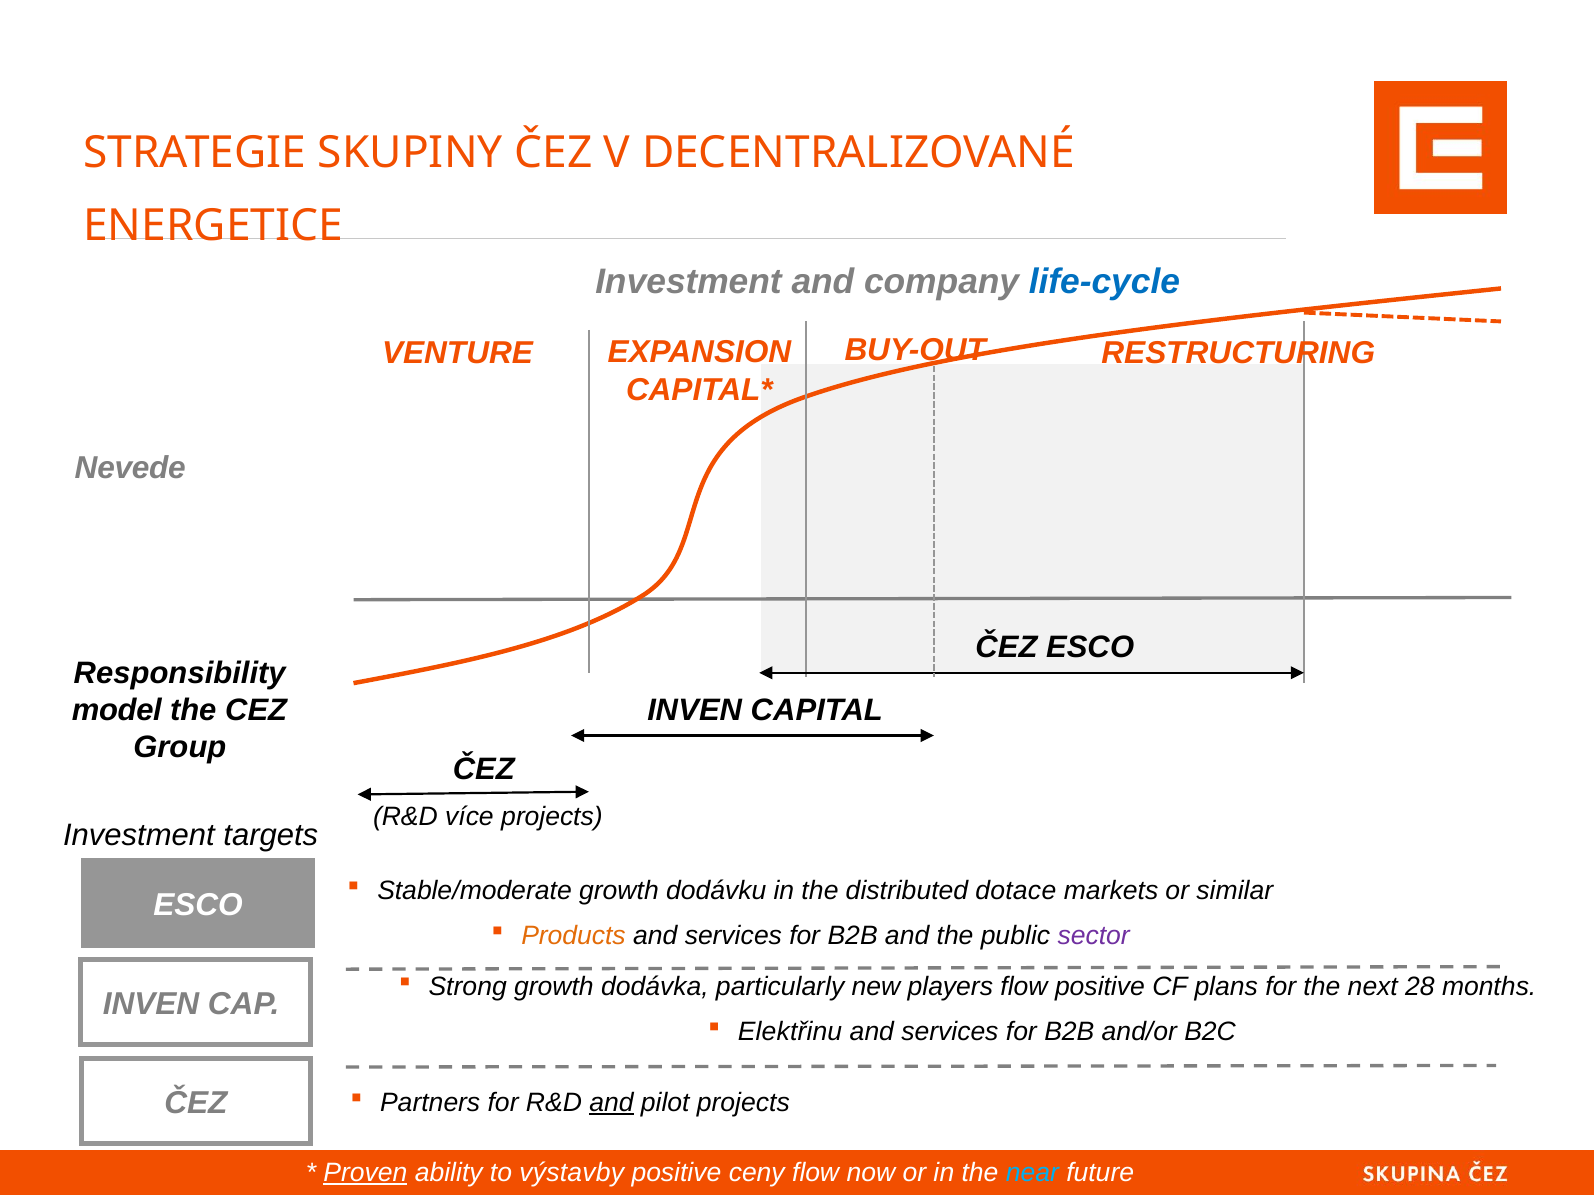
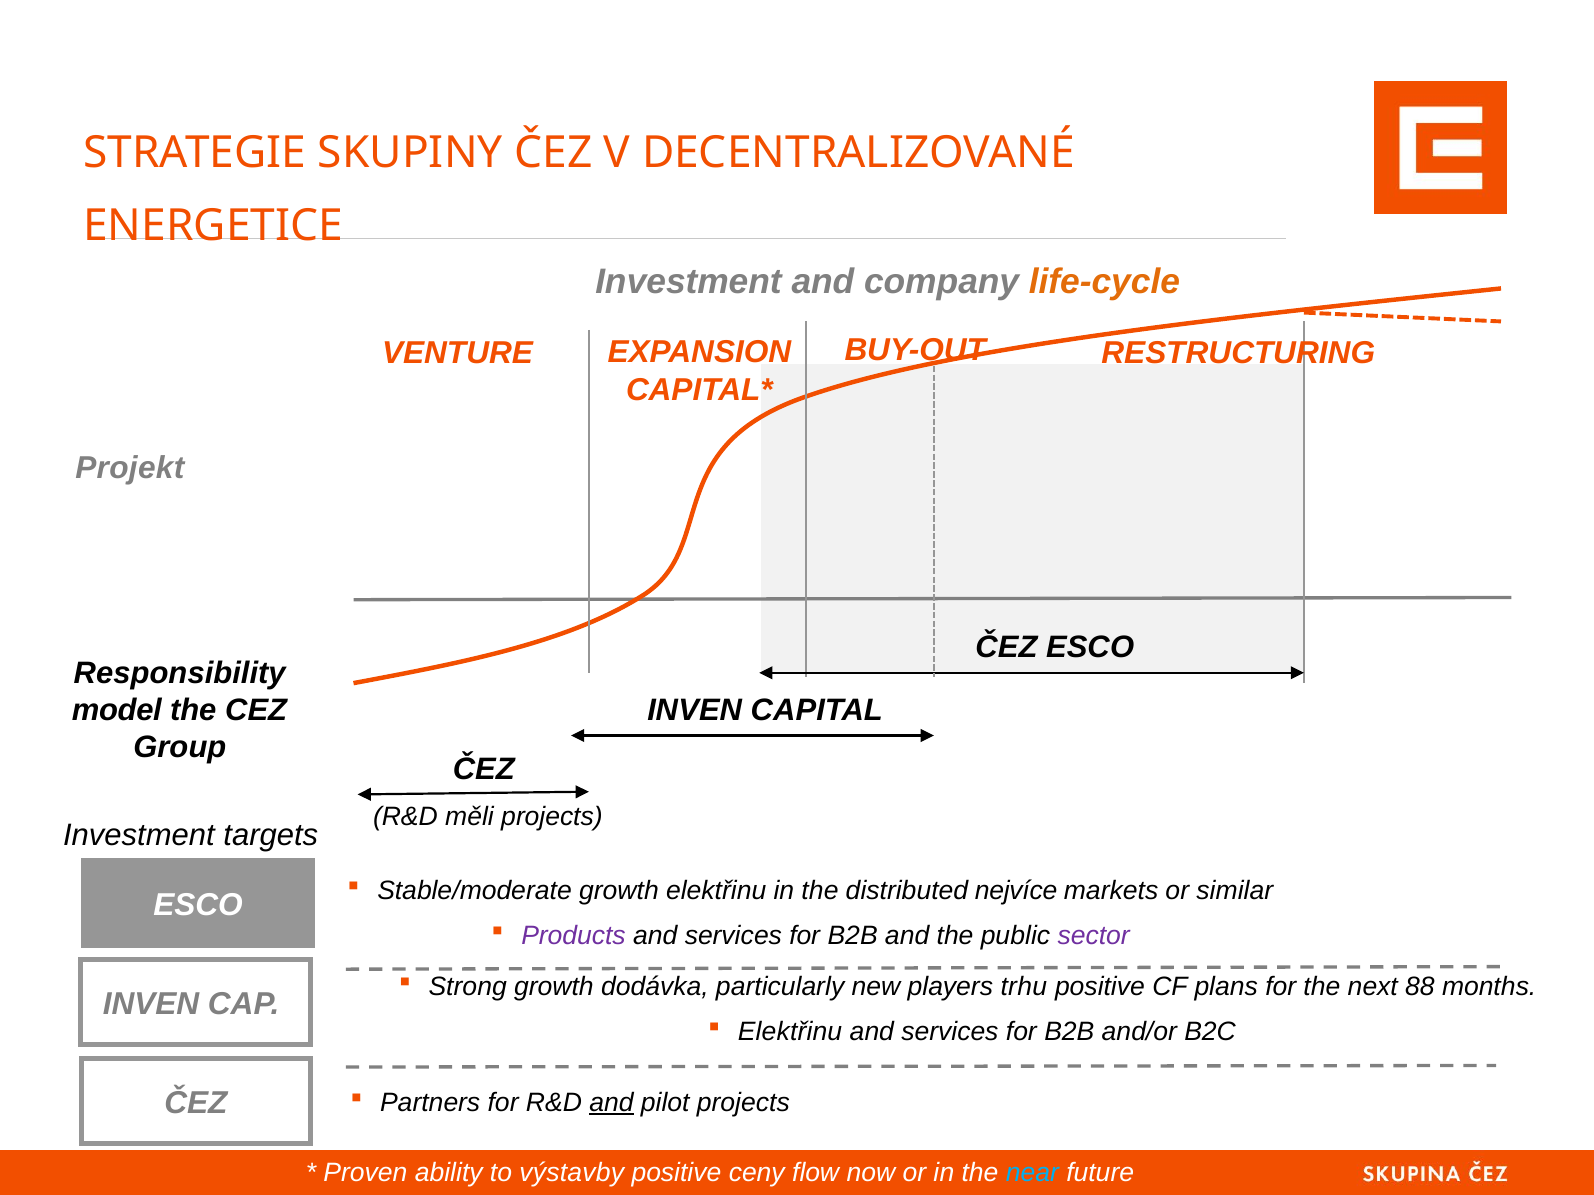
life-cycle colour: blue -> orange (1104, 282)
Nevede: Nevede -> Projekt (130, 469)
více: více -> měli (469, 817)
growth dodávku: dodávku -> elektřinu (716, 891)
dotace: dotace -> nejvíce (1016, 891)
Products colour: orange -> purple (573, 936)
players flow: flow -> trhu (1024, 987)
28: 28 -> 88 (1420, 987)
Proven underline: present -> none (365, 1173)
